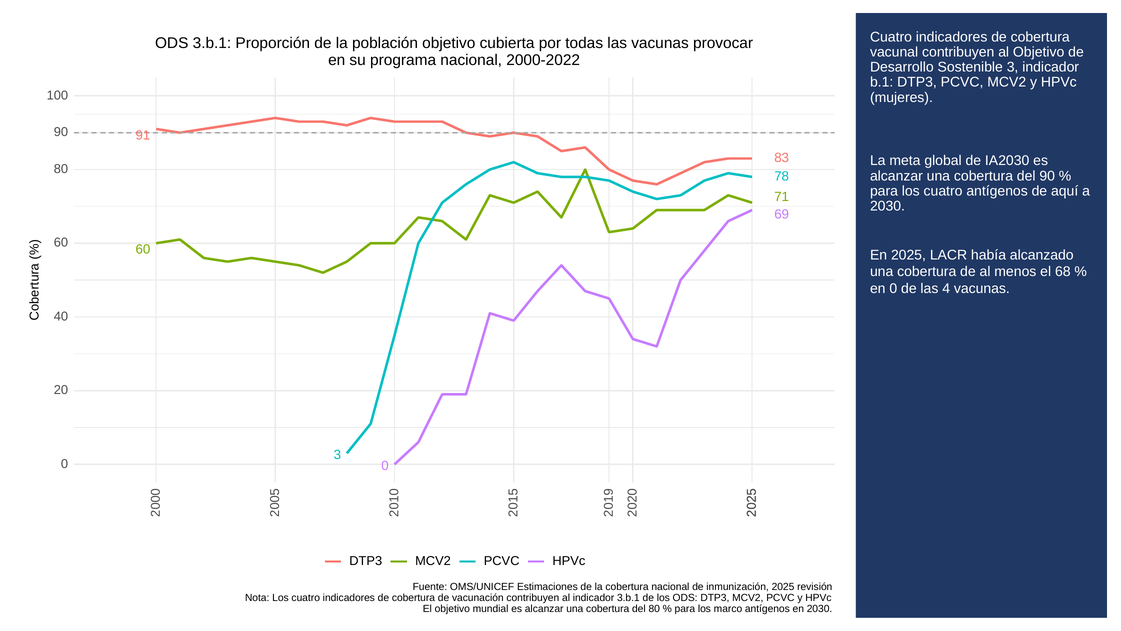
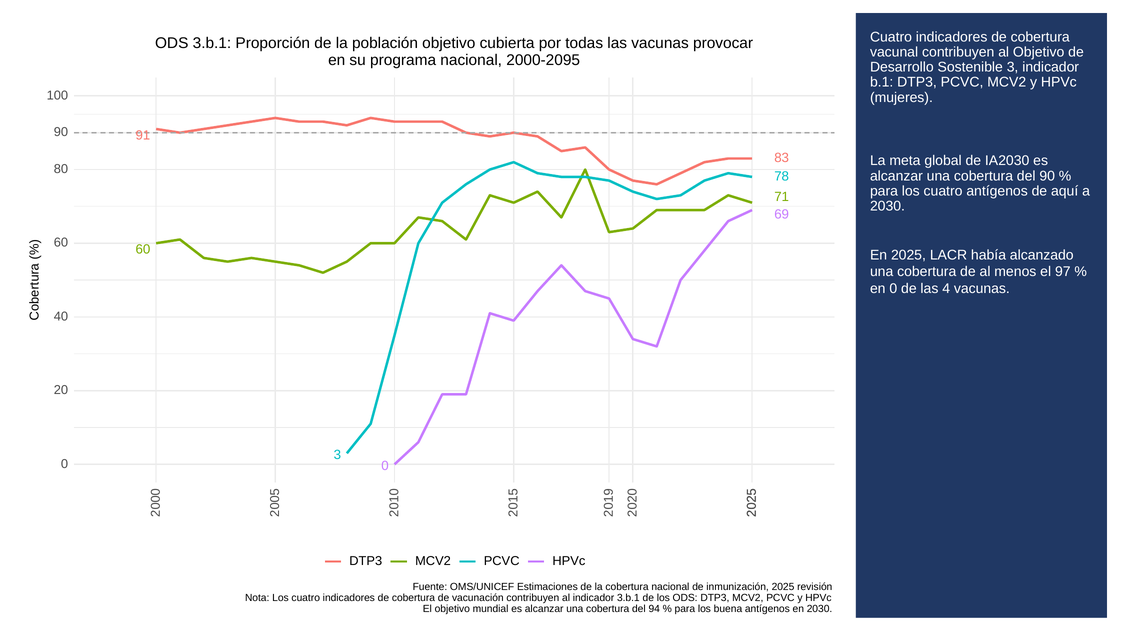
2000-2022: 2000-2022 -> 2000-2095 (543, 60)
68: 68 -> 97 (1063, 272)
del 80: 80 -> 94 (654, 608)
marco: marco -> buena (728, 608)
